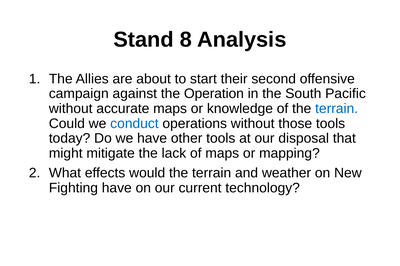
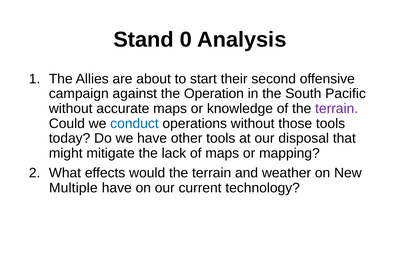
8: 8 -> 0 (186, 40)
terrain colour: blue -> purple (337, 109)
Fighting: Fighting -> Multiple (73, 188)
